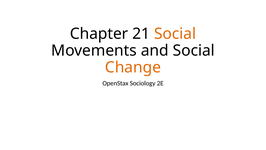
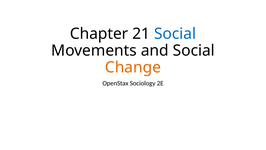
Social colour: orange -> blue (175, 34)
